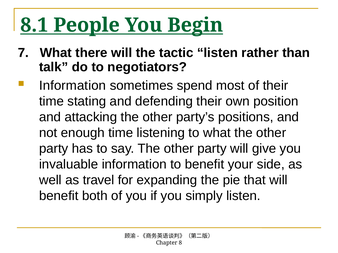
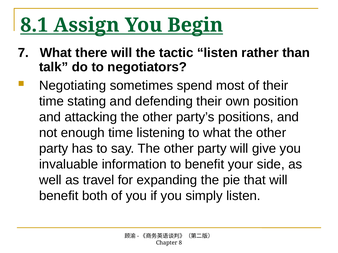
People: People -> Assign (86, 25)
Information: Information -> Negotiating (73, 86)
